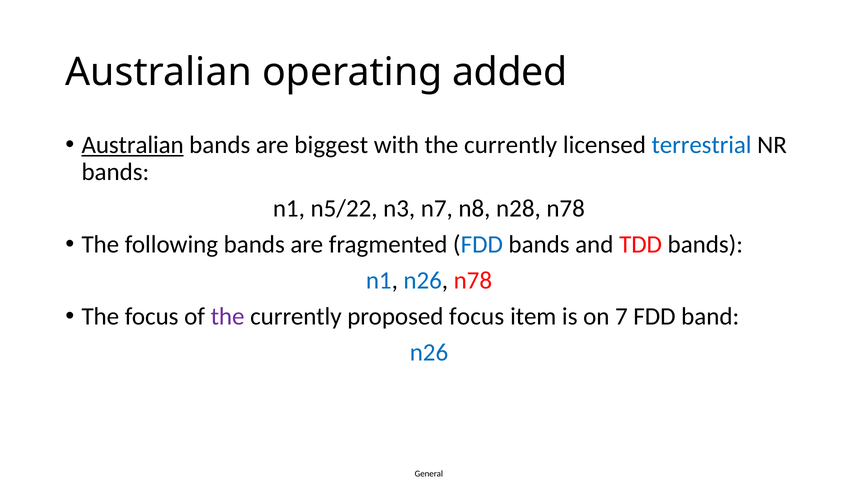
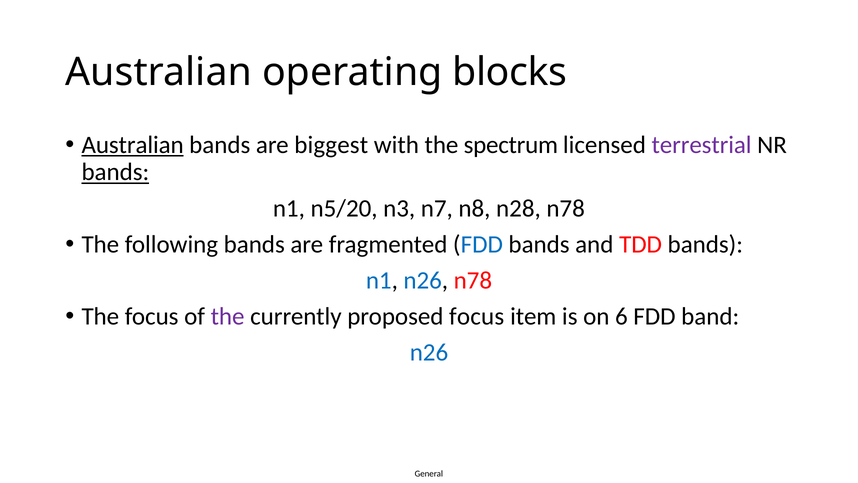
added: added -> blocks (510, 72)
with the currently: currently -> spectrum (511, 145)
terrestrial colour: blue -> purple (702, 145)
bands underline: none -> present (115, 172)
n5/22: n5/22 -> n5/20 (344, 208)
7: 7 -> 6 (621, 316)
